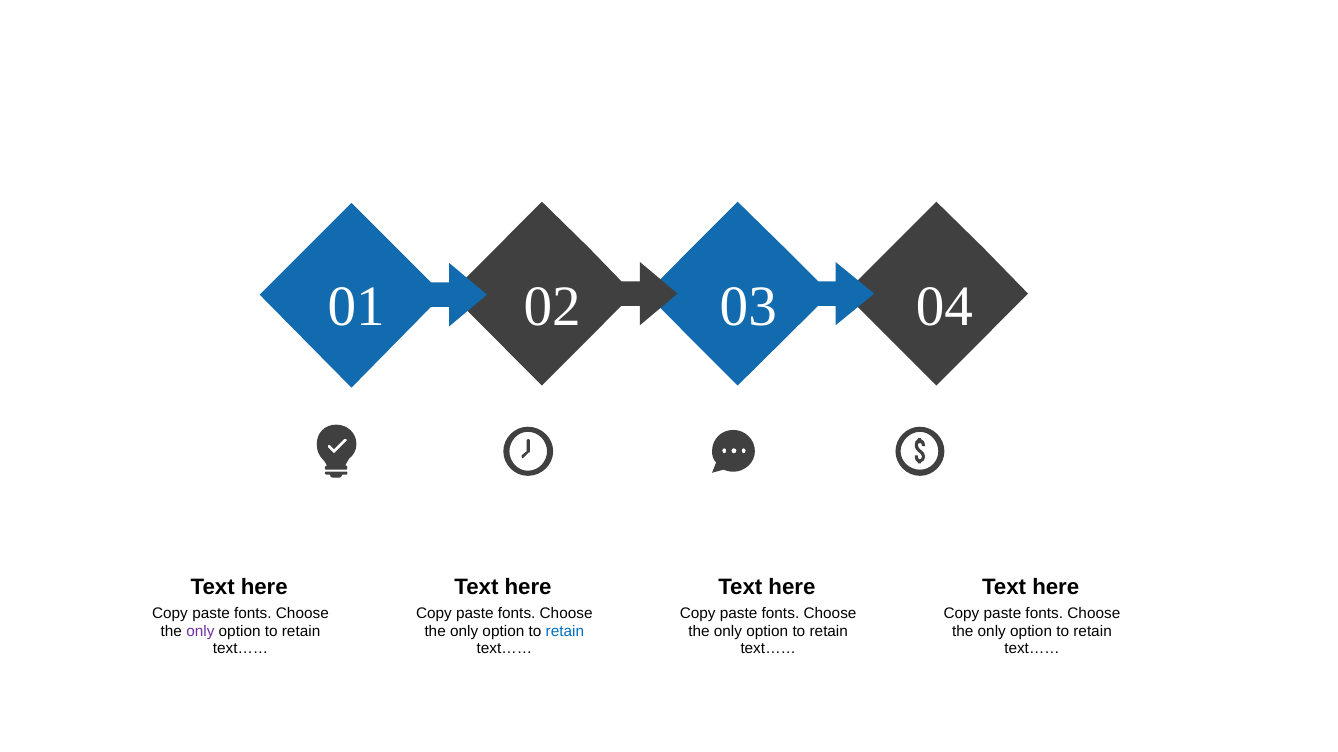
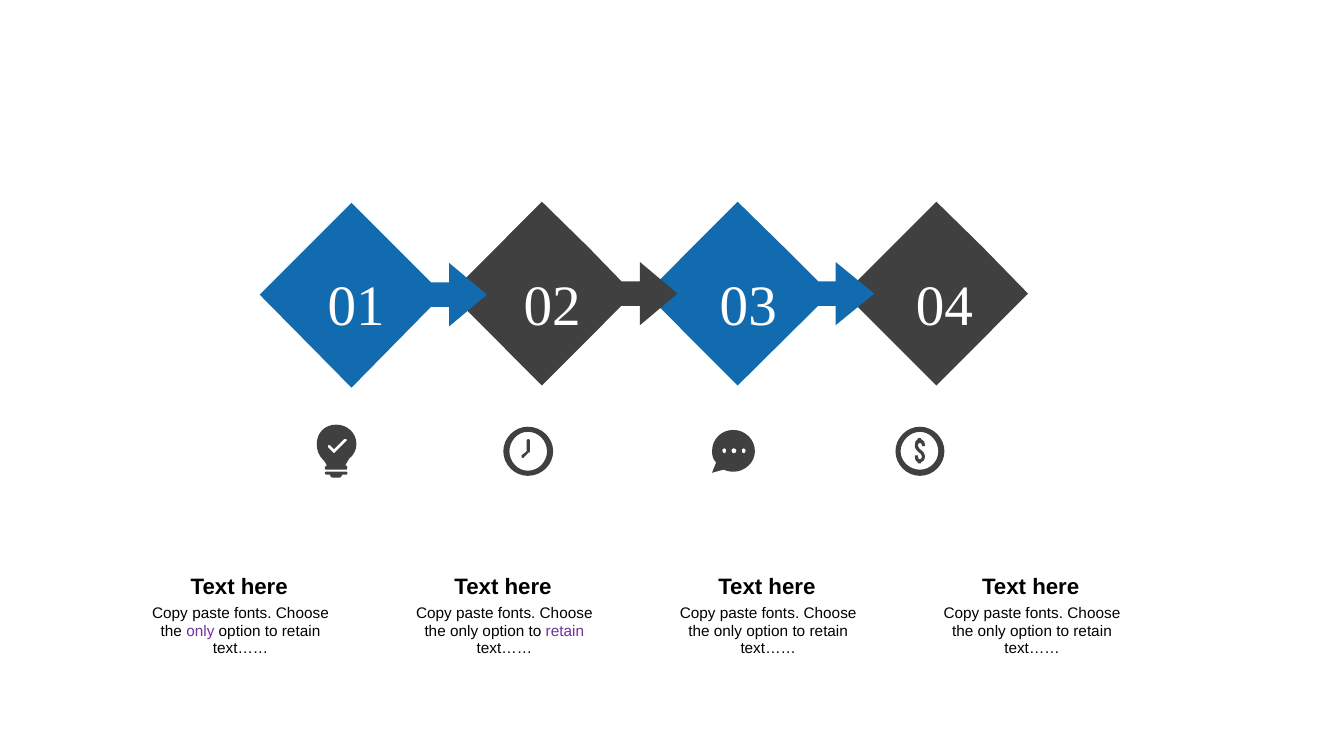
retain colour: blue -> purple (565, 632)
